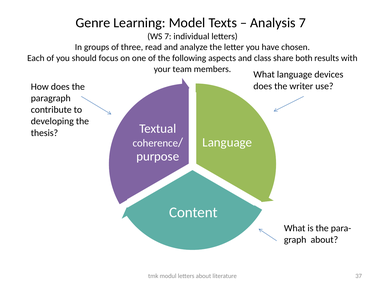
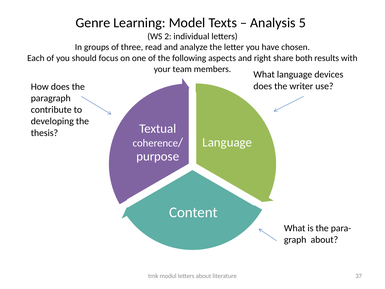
Analysis 7: 7 -> 5 (302, 23)
WS 7: 7 -> 2 (168, 36)
class: class -> right (263, 58)
